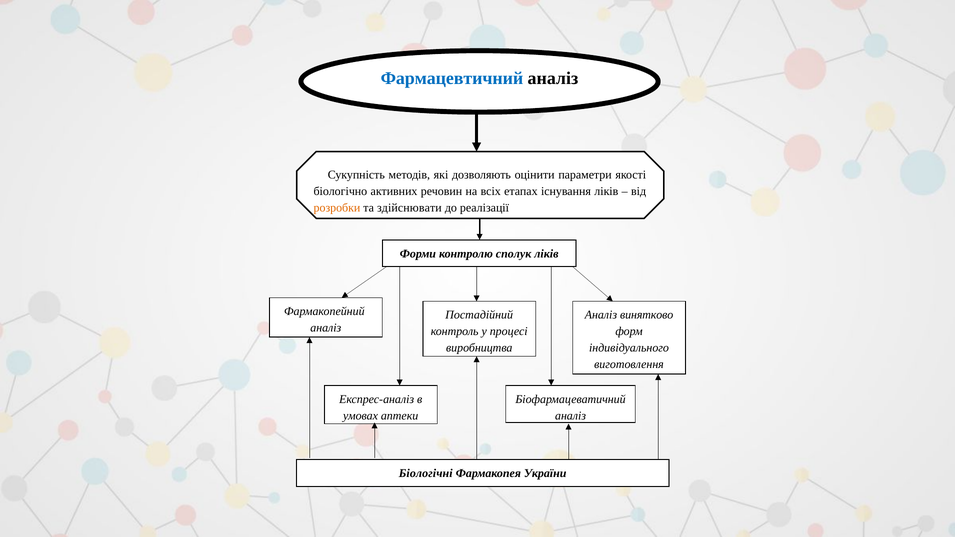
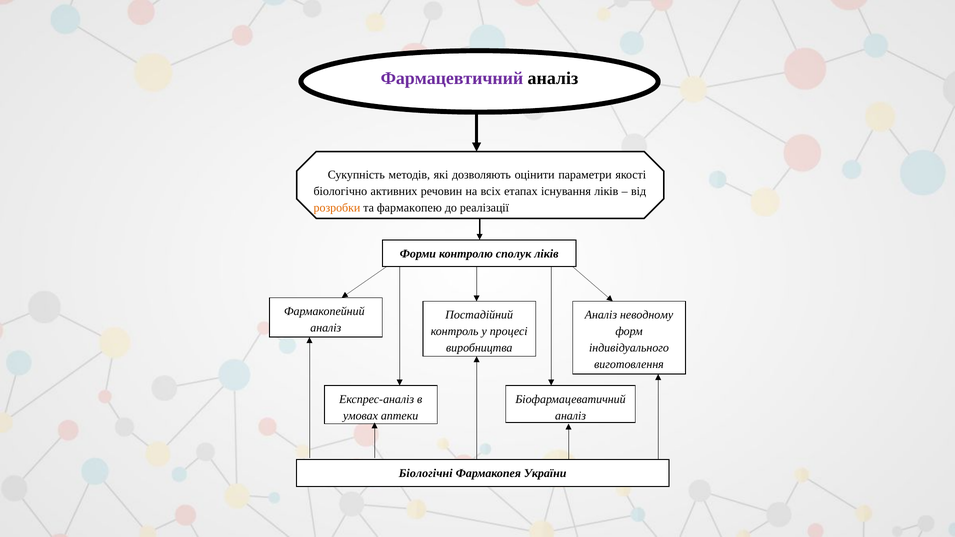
Фармацевтичний colour: blue -> purple (452, 78)
здійснювати: здійснювати -> фармакопею (409, 208)
винятково: винятково -> неводному (647, 315)
